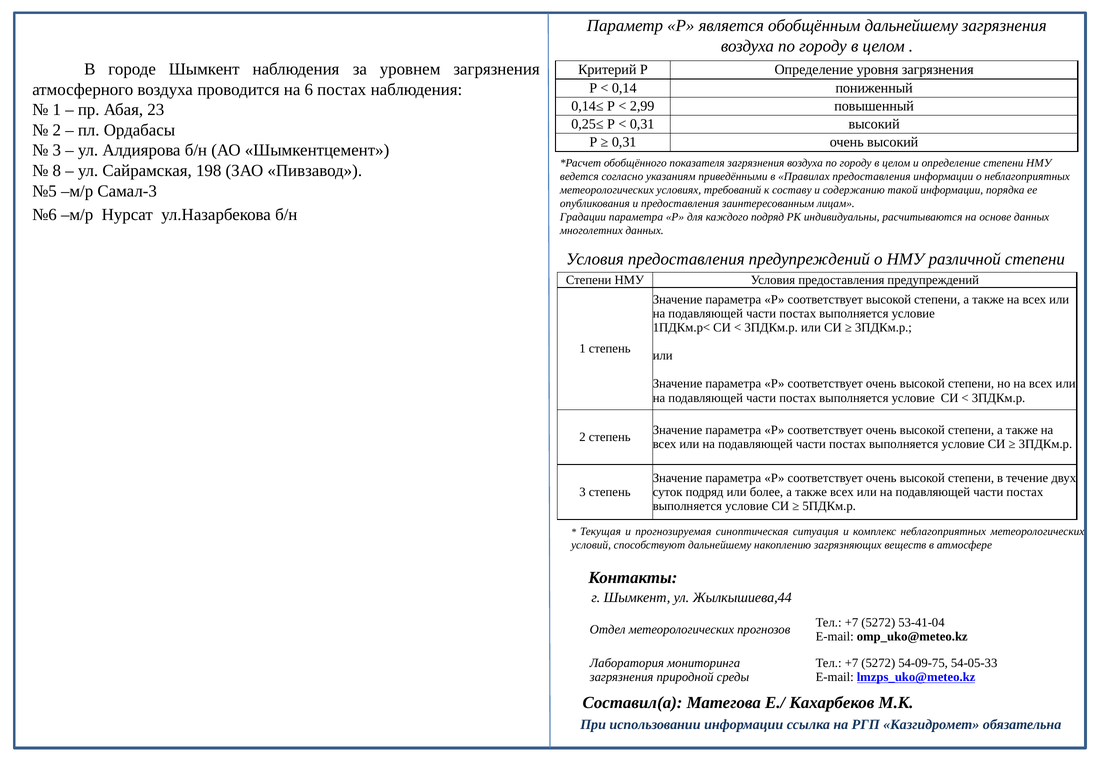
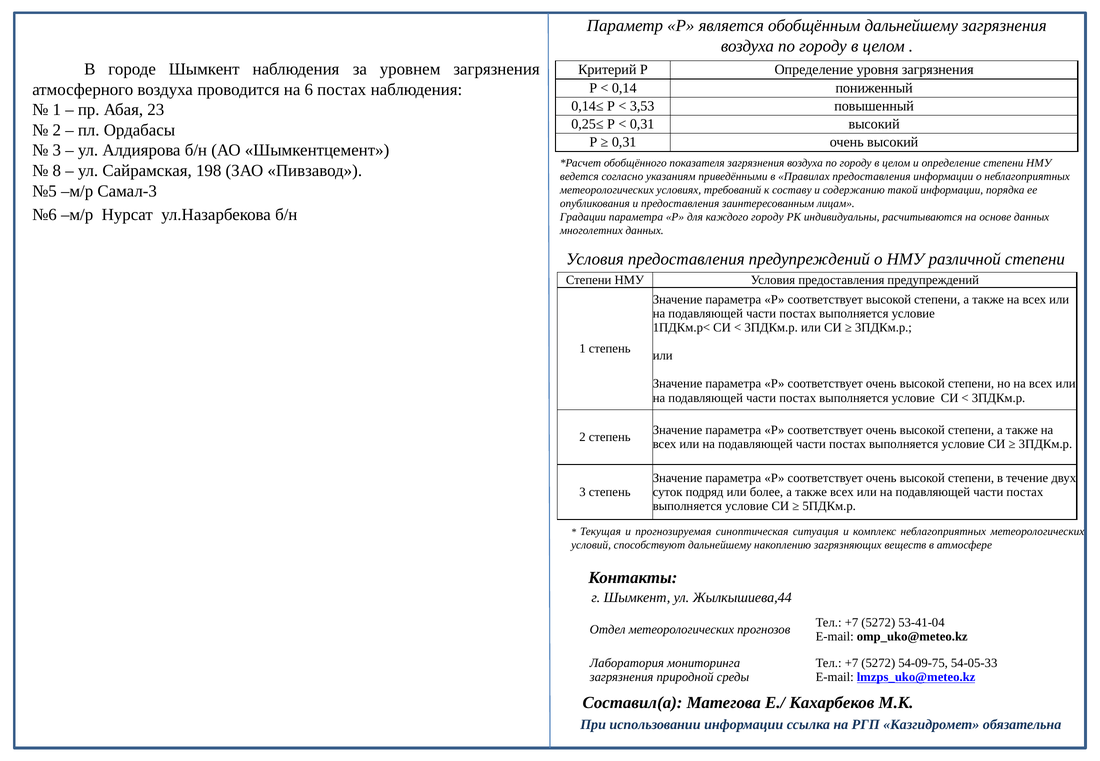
2,99: 2,99 -> 3,53 (642, 106)
каждого подряд: подряд -> городу (767, 217)
